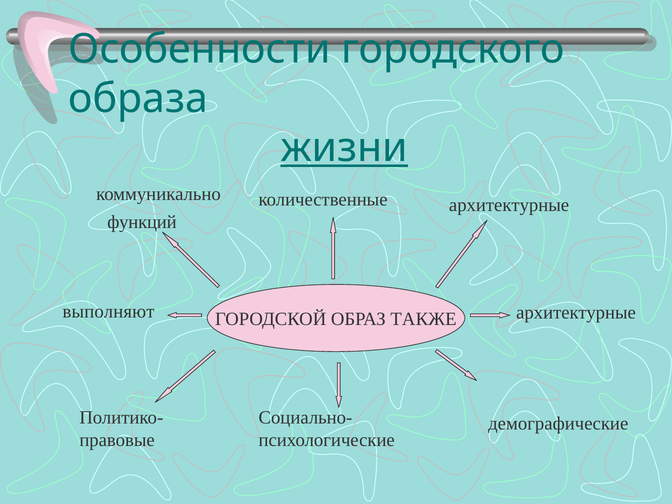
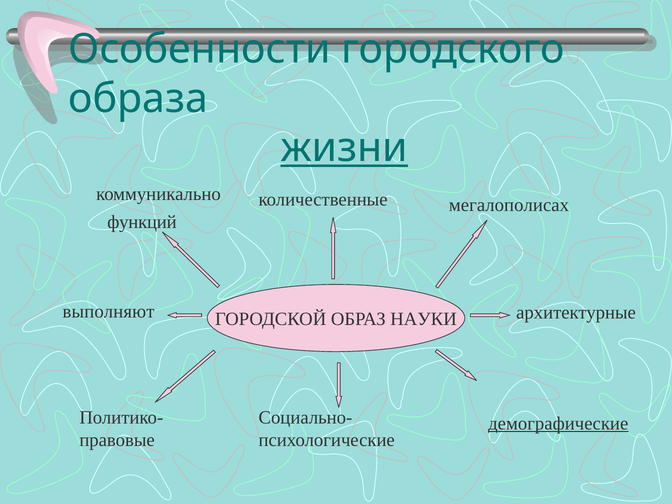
количественные архитектурные: архитектурные -> мегалополисах (509, 205)
ТАКЖЕ: ТАКЖЕ -> НАУКИ (424, 319)
демографические underline: none -> present (558, 423)
